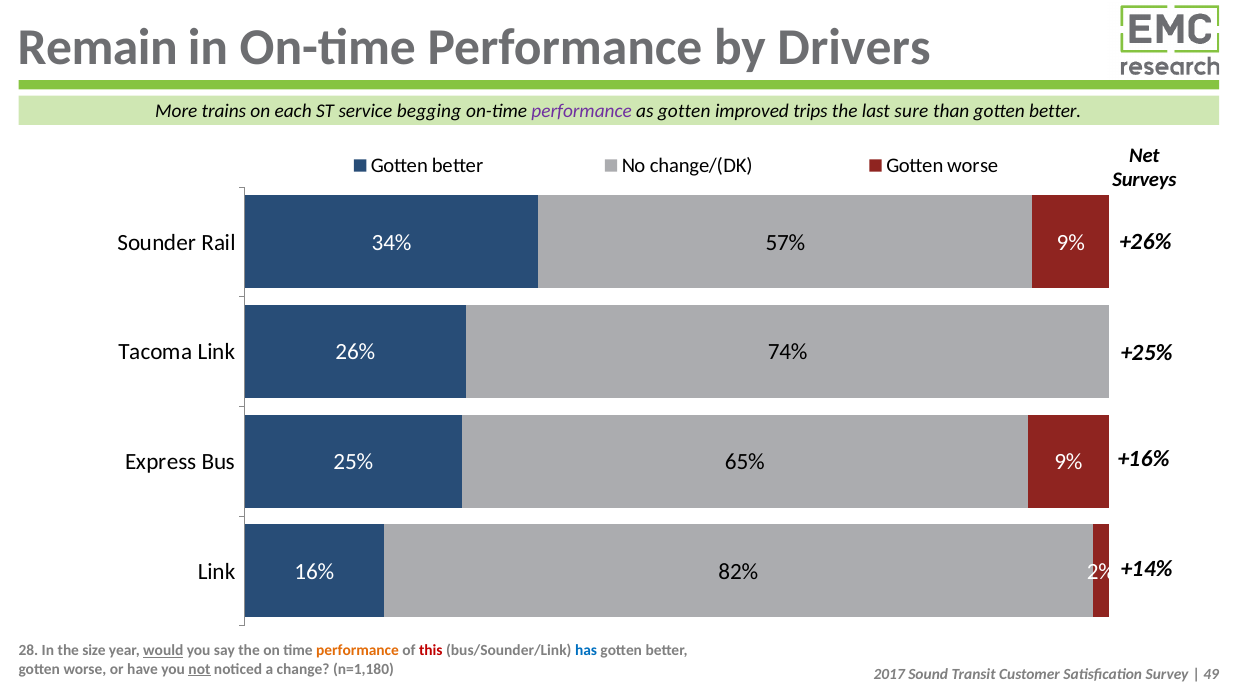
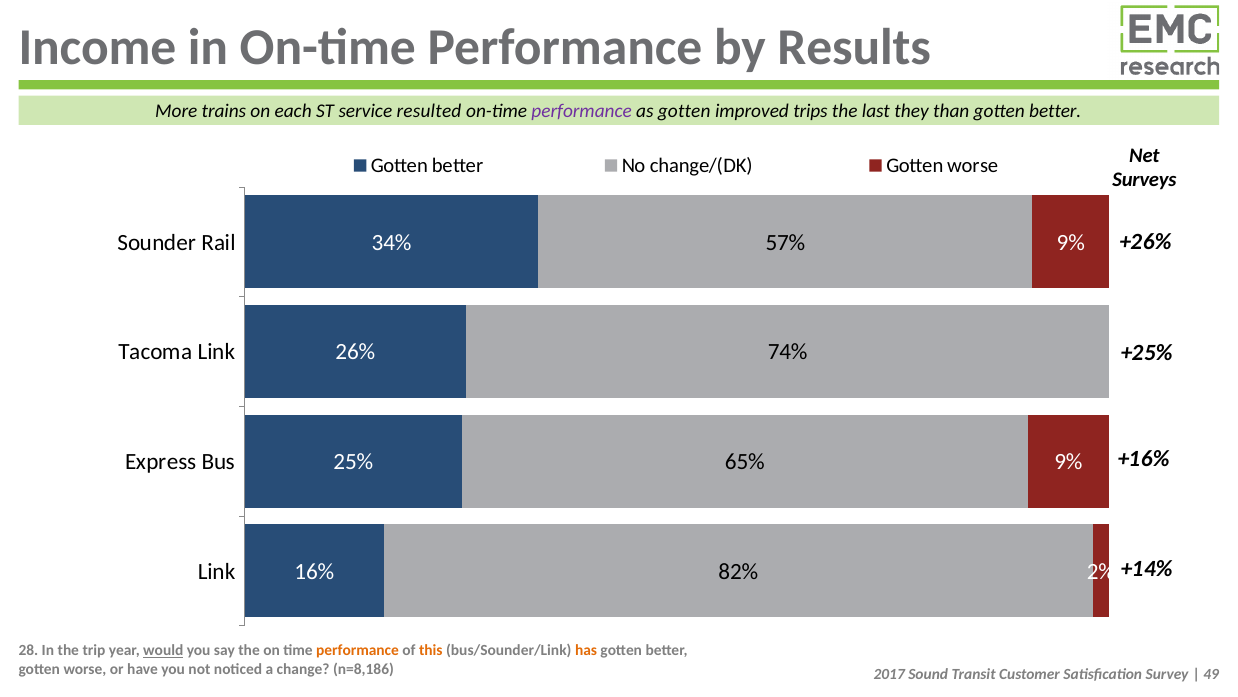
Remain: Remain -> Income (97, 48)
Drivers: Drivers -> Results (854, 48)
begging: begging -> resulted (429, 111)
sure: sure -> they (911, 111)
size: size -> trip (94, 650)
this colour: red -> orange (431, 650)
has colour: blue -> orange (586, 650)
not underline: present -> none (199, 668)
n=1,180: n=1,180 -> n=8,186 (363, 668)
